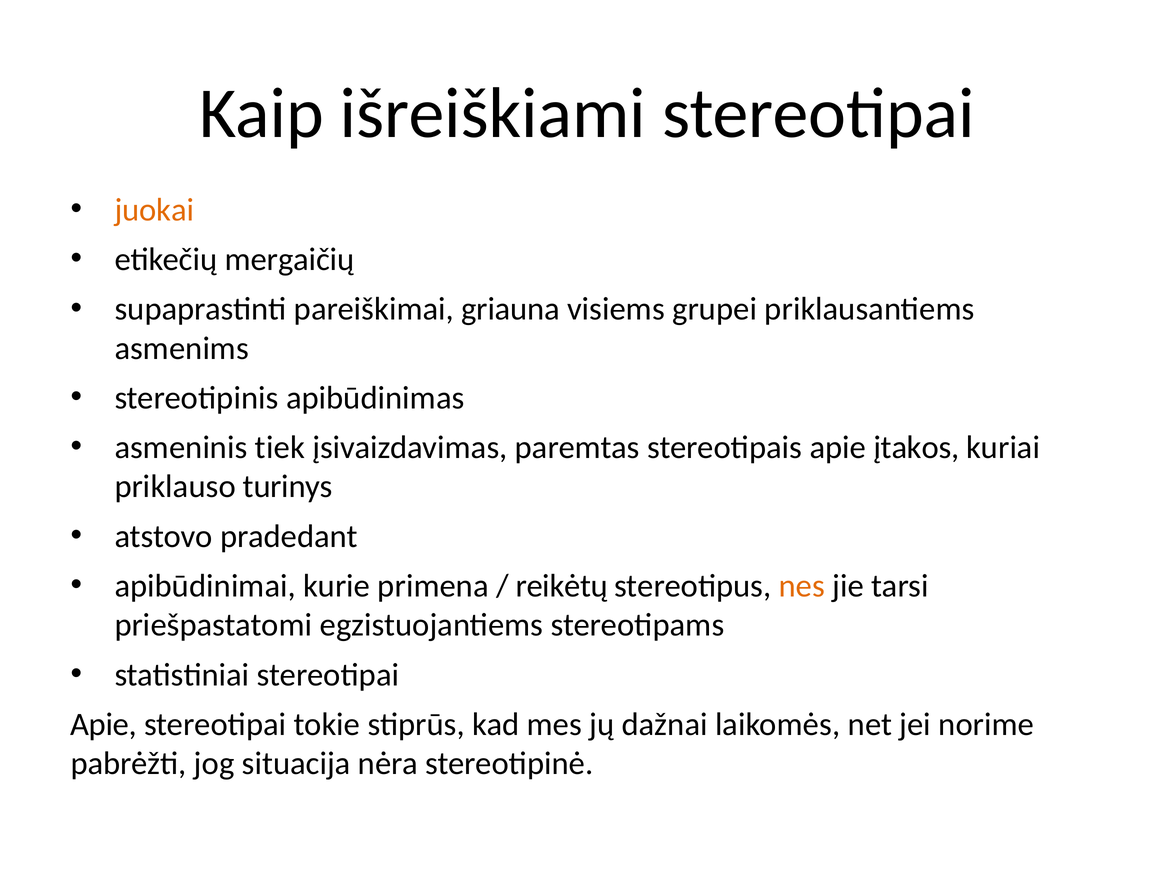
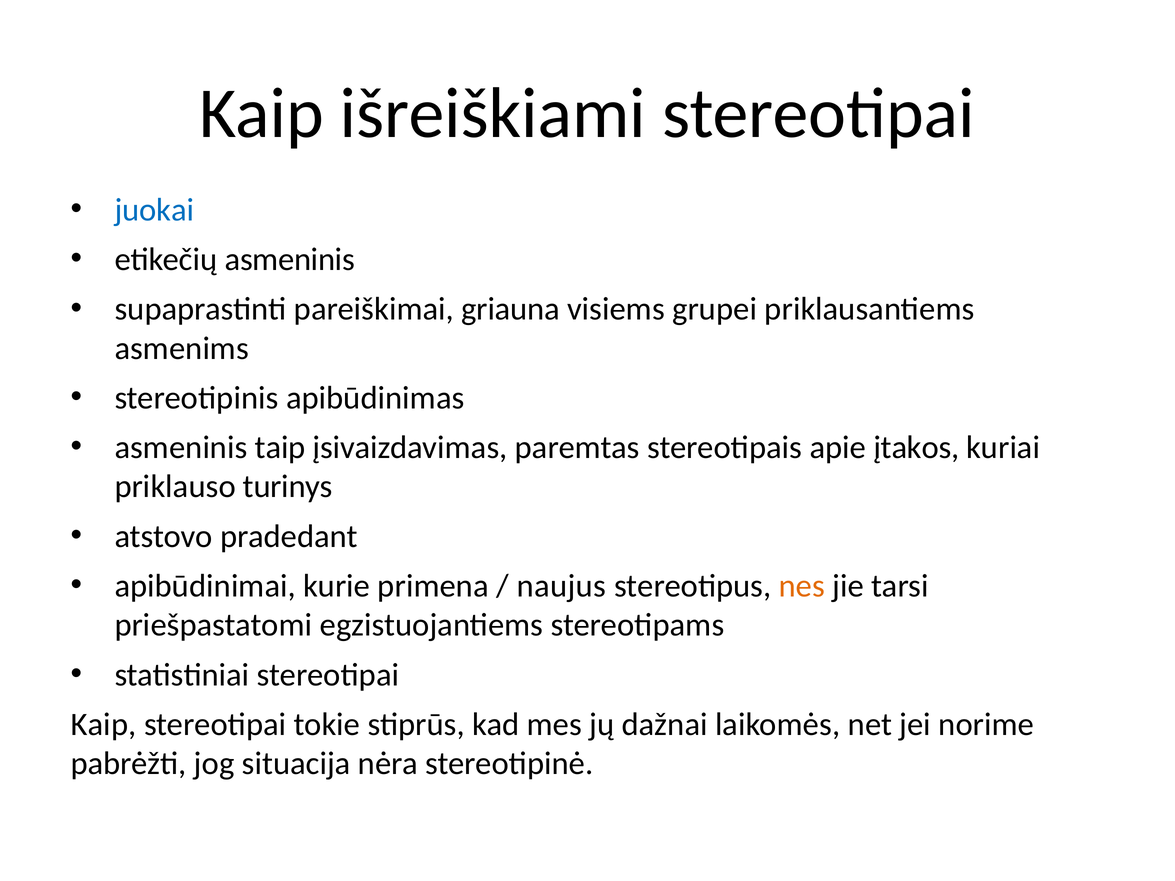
juokai colour: orange -> blue (154, 210)
etikečių mergaičių: mergaičių -> asmeninis (290, 260)
tiek: tiek -> taip (280, 448)
reikėtų: reikėtų -> naujus (561, 586)
Apie: Apie -> Kaip (103, 725)
